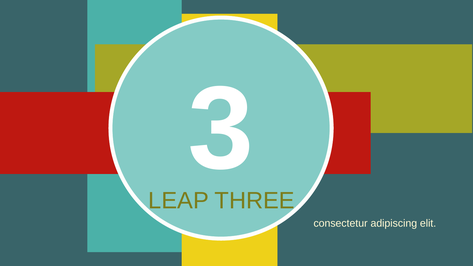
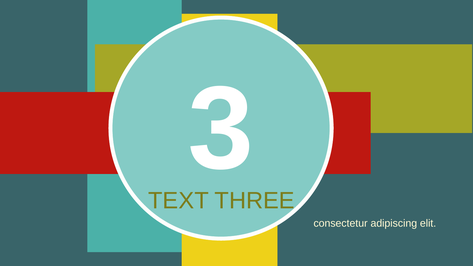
LEAP: LEAP -> TEXT (178, 201)
